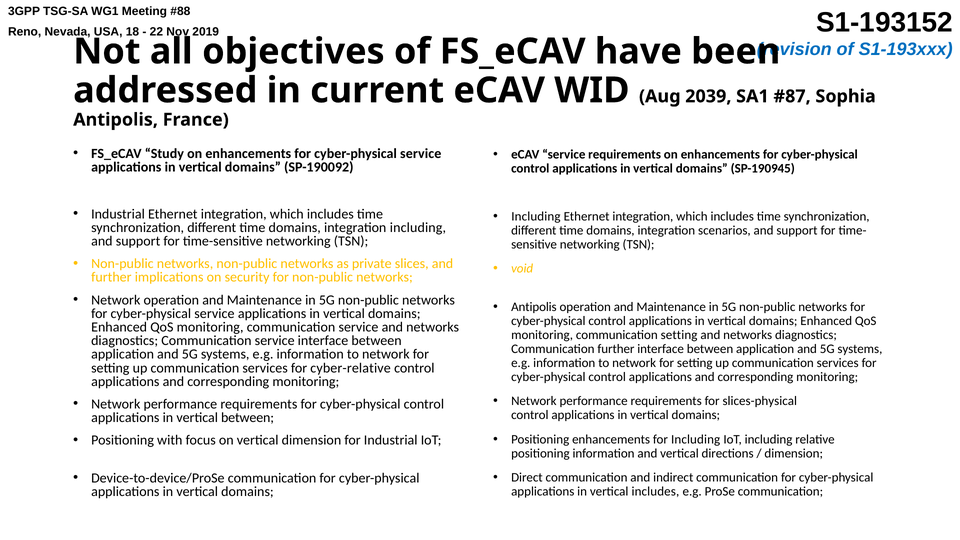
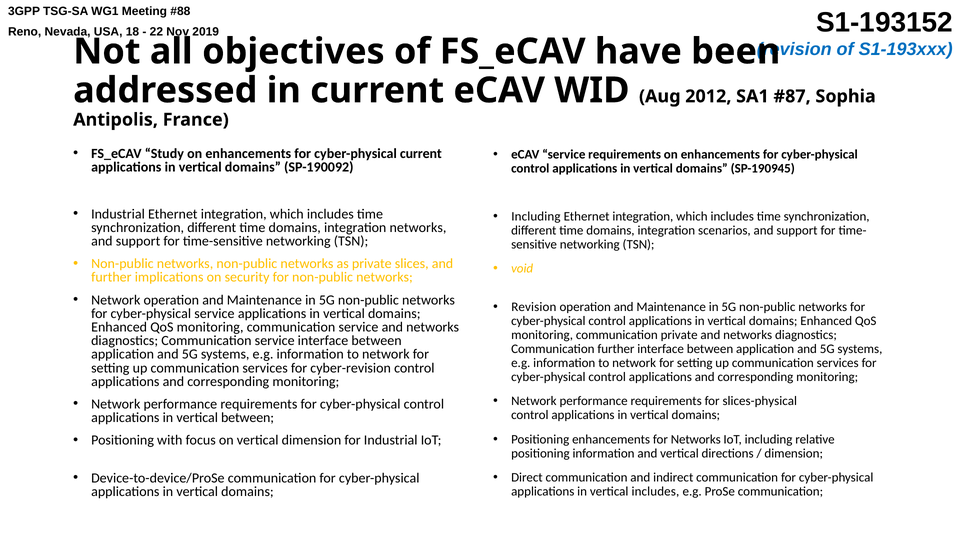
2039: 2039 -> 2012 (708, 96)
enhancements for cyber-physical service: service -> current (421, 154)
integration including: including -> networks (418, 228)
Antipolis: Antipolis -> Revision (534, 307)
communication setting: setting -> private (679, 335)
cyber-relative: cyber-relative -> cyber-revision (351, 368)
for Including: Including -> Networks (696, 439)
